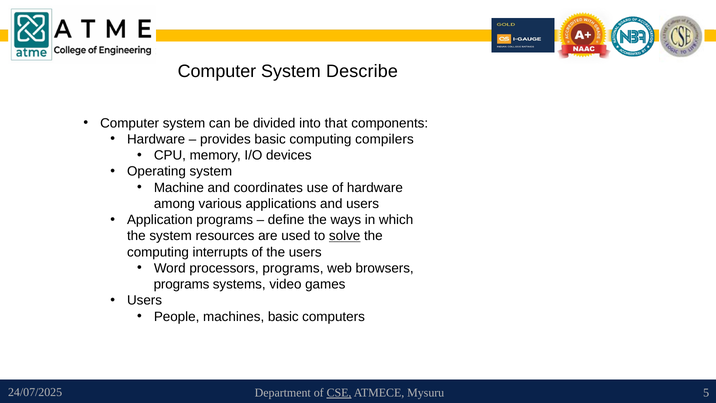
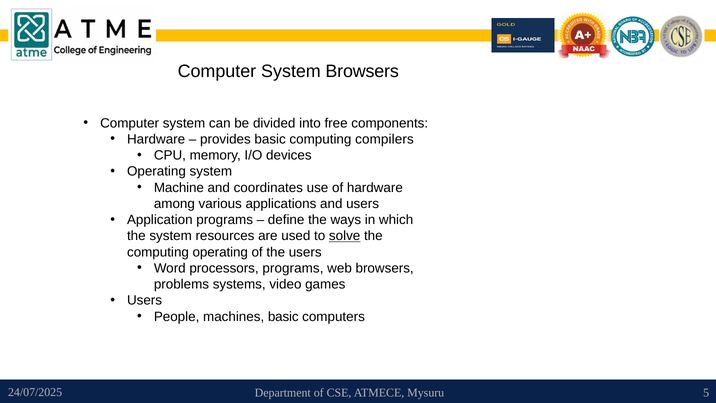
System Describe: Describe -> Browsers (362, 71)
that: that -> free (336, 123)
computing interrupts: interrupts -> operating (220, 252)
programs: programs -> problems (181, 284)
CSE underline: present -> none (339, 393)
